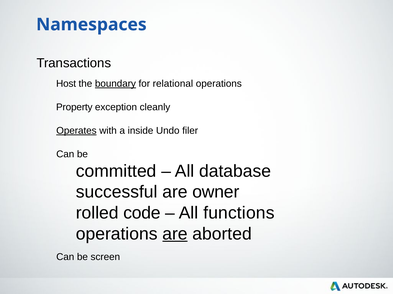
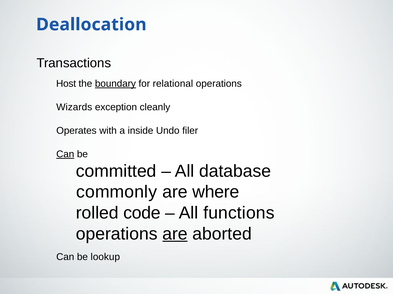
Namespaces: Namespaces -> Deallocation (91, 25)
Property: Property -> Wizards (74, 107)
Operates underline: present -> none (76, 131)
Can underline: none -> present (65, 155)
successful: successful -> commonly (117, 192)
owner: owner -> where (216, 192)
screen: screen -> lookup (105, 257)
